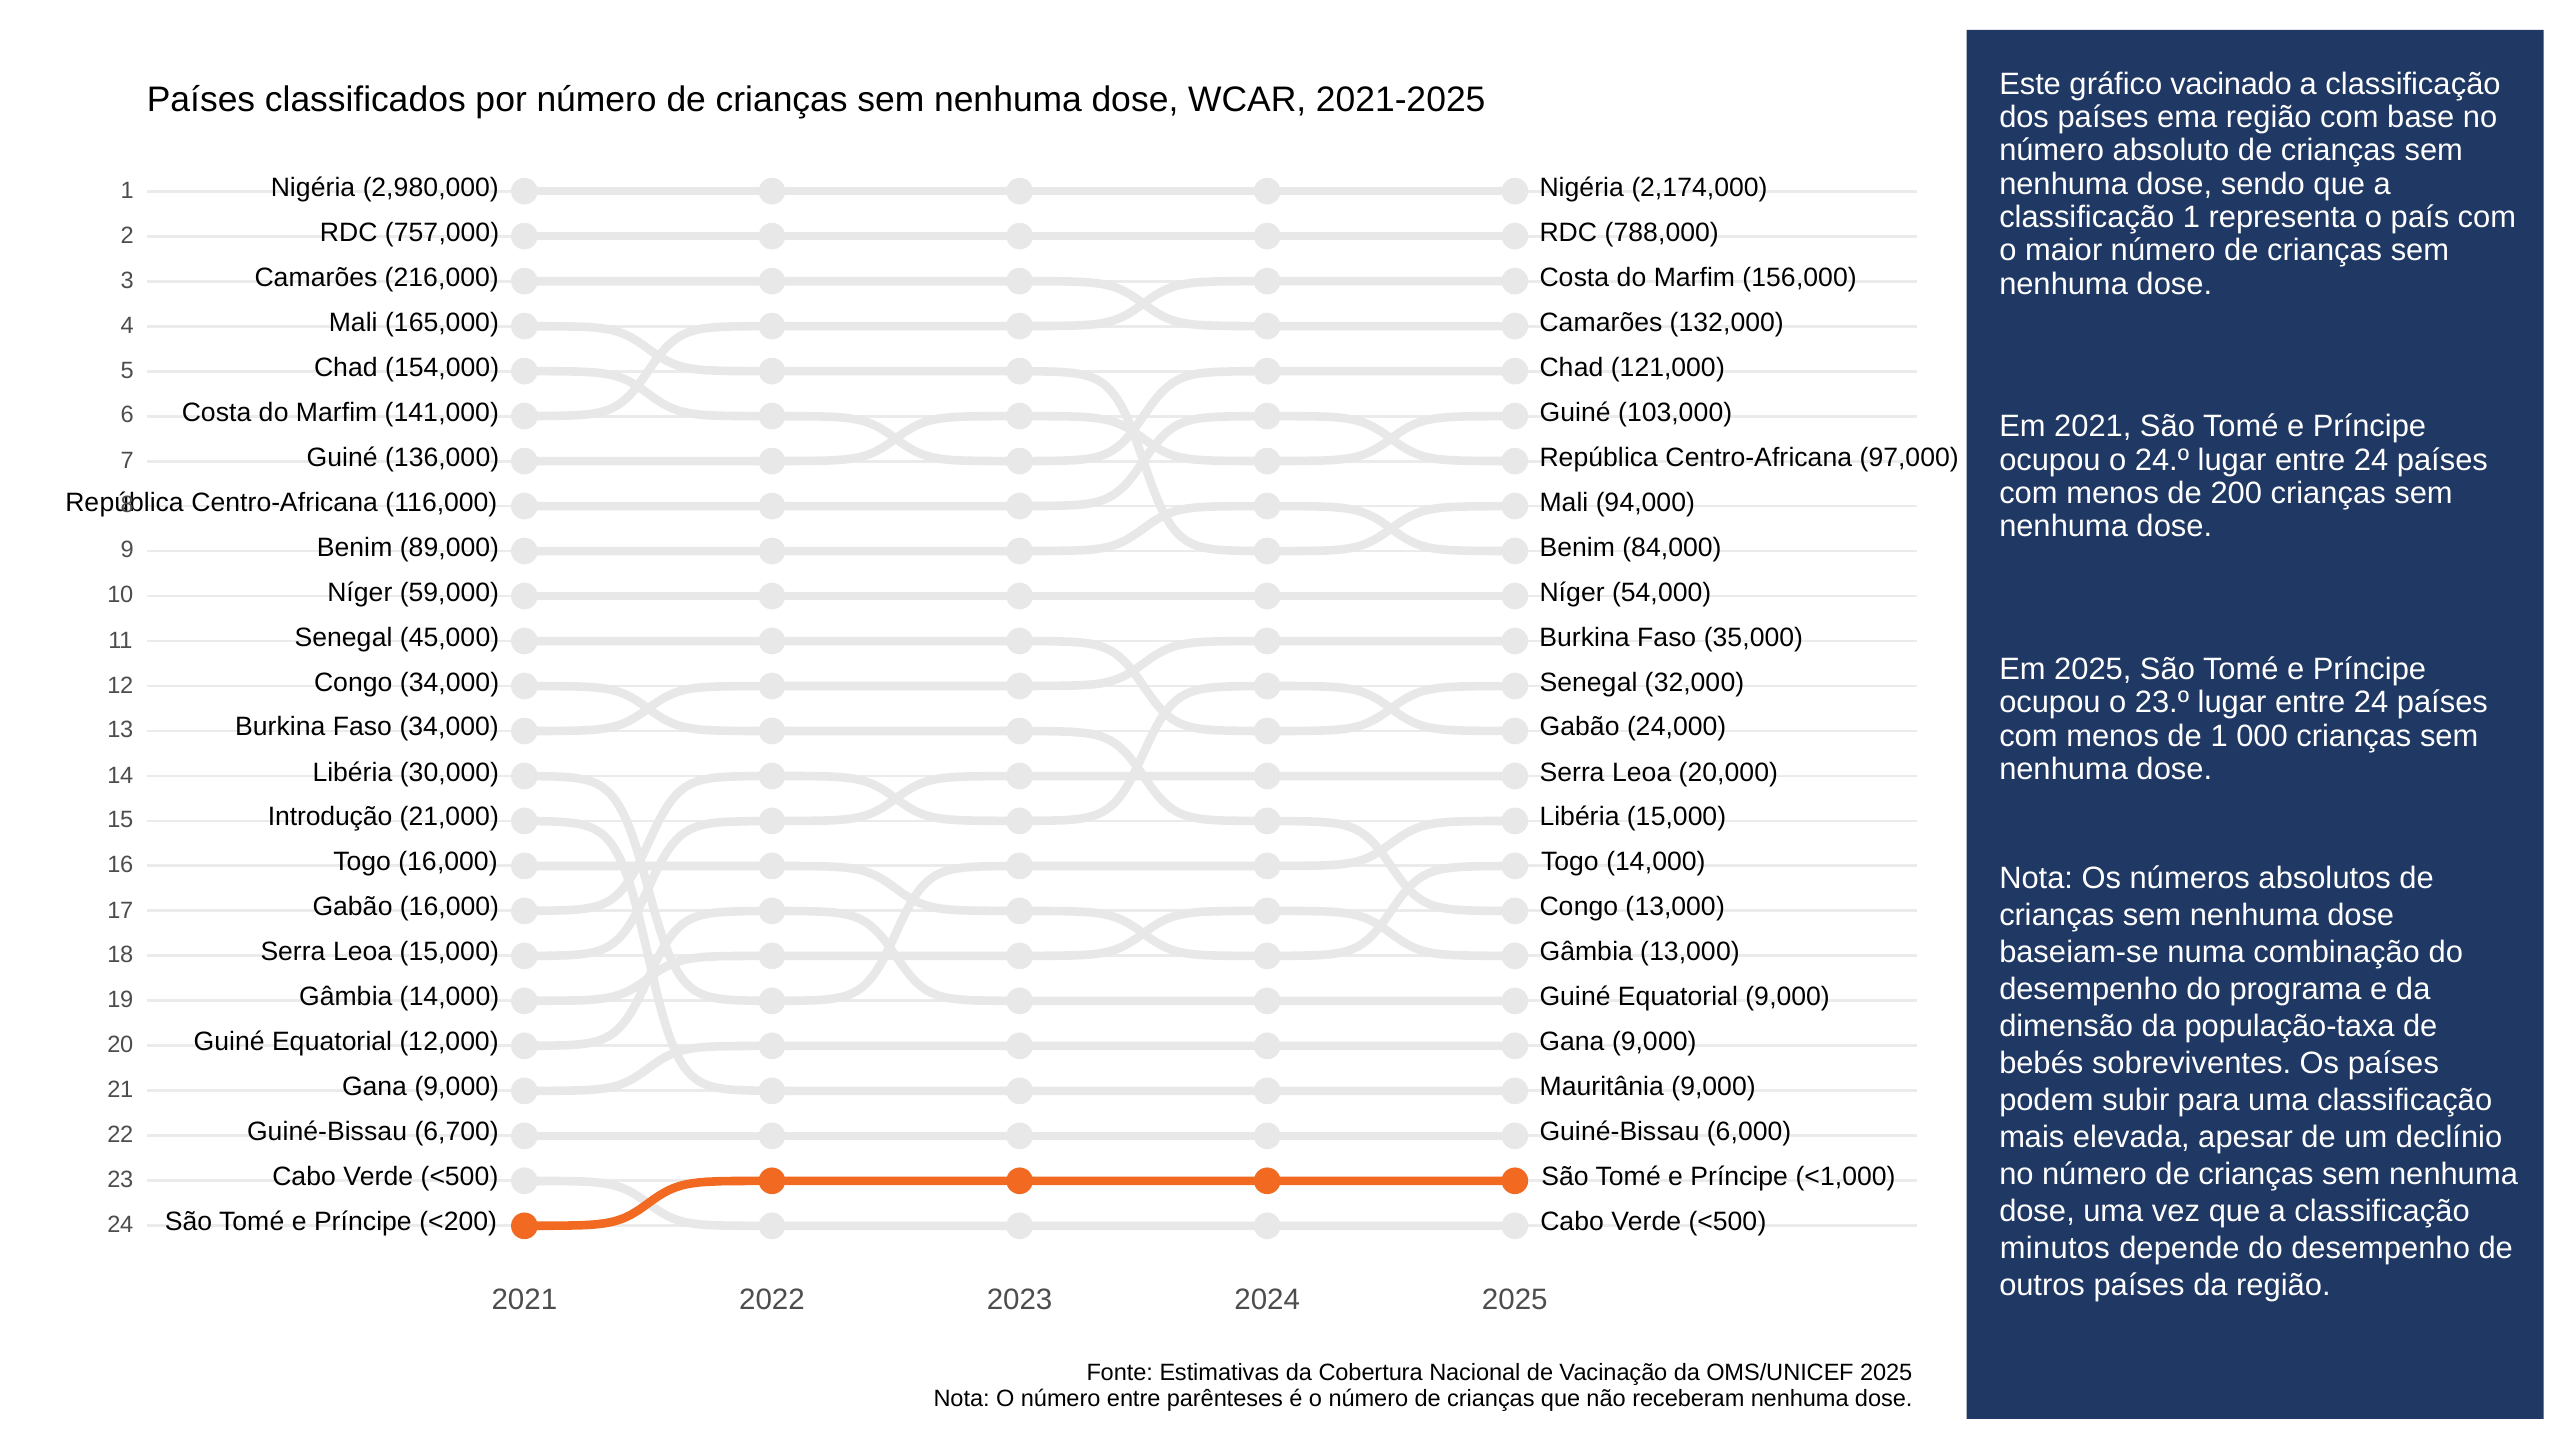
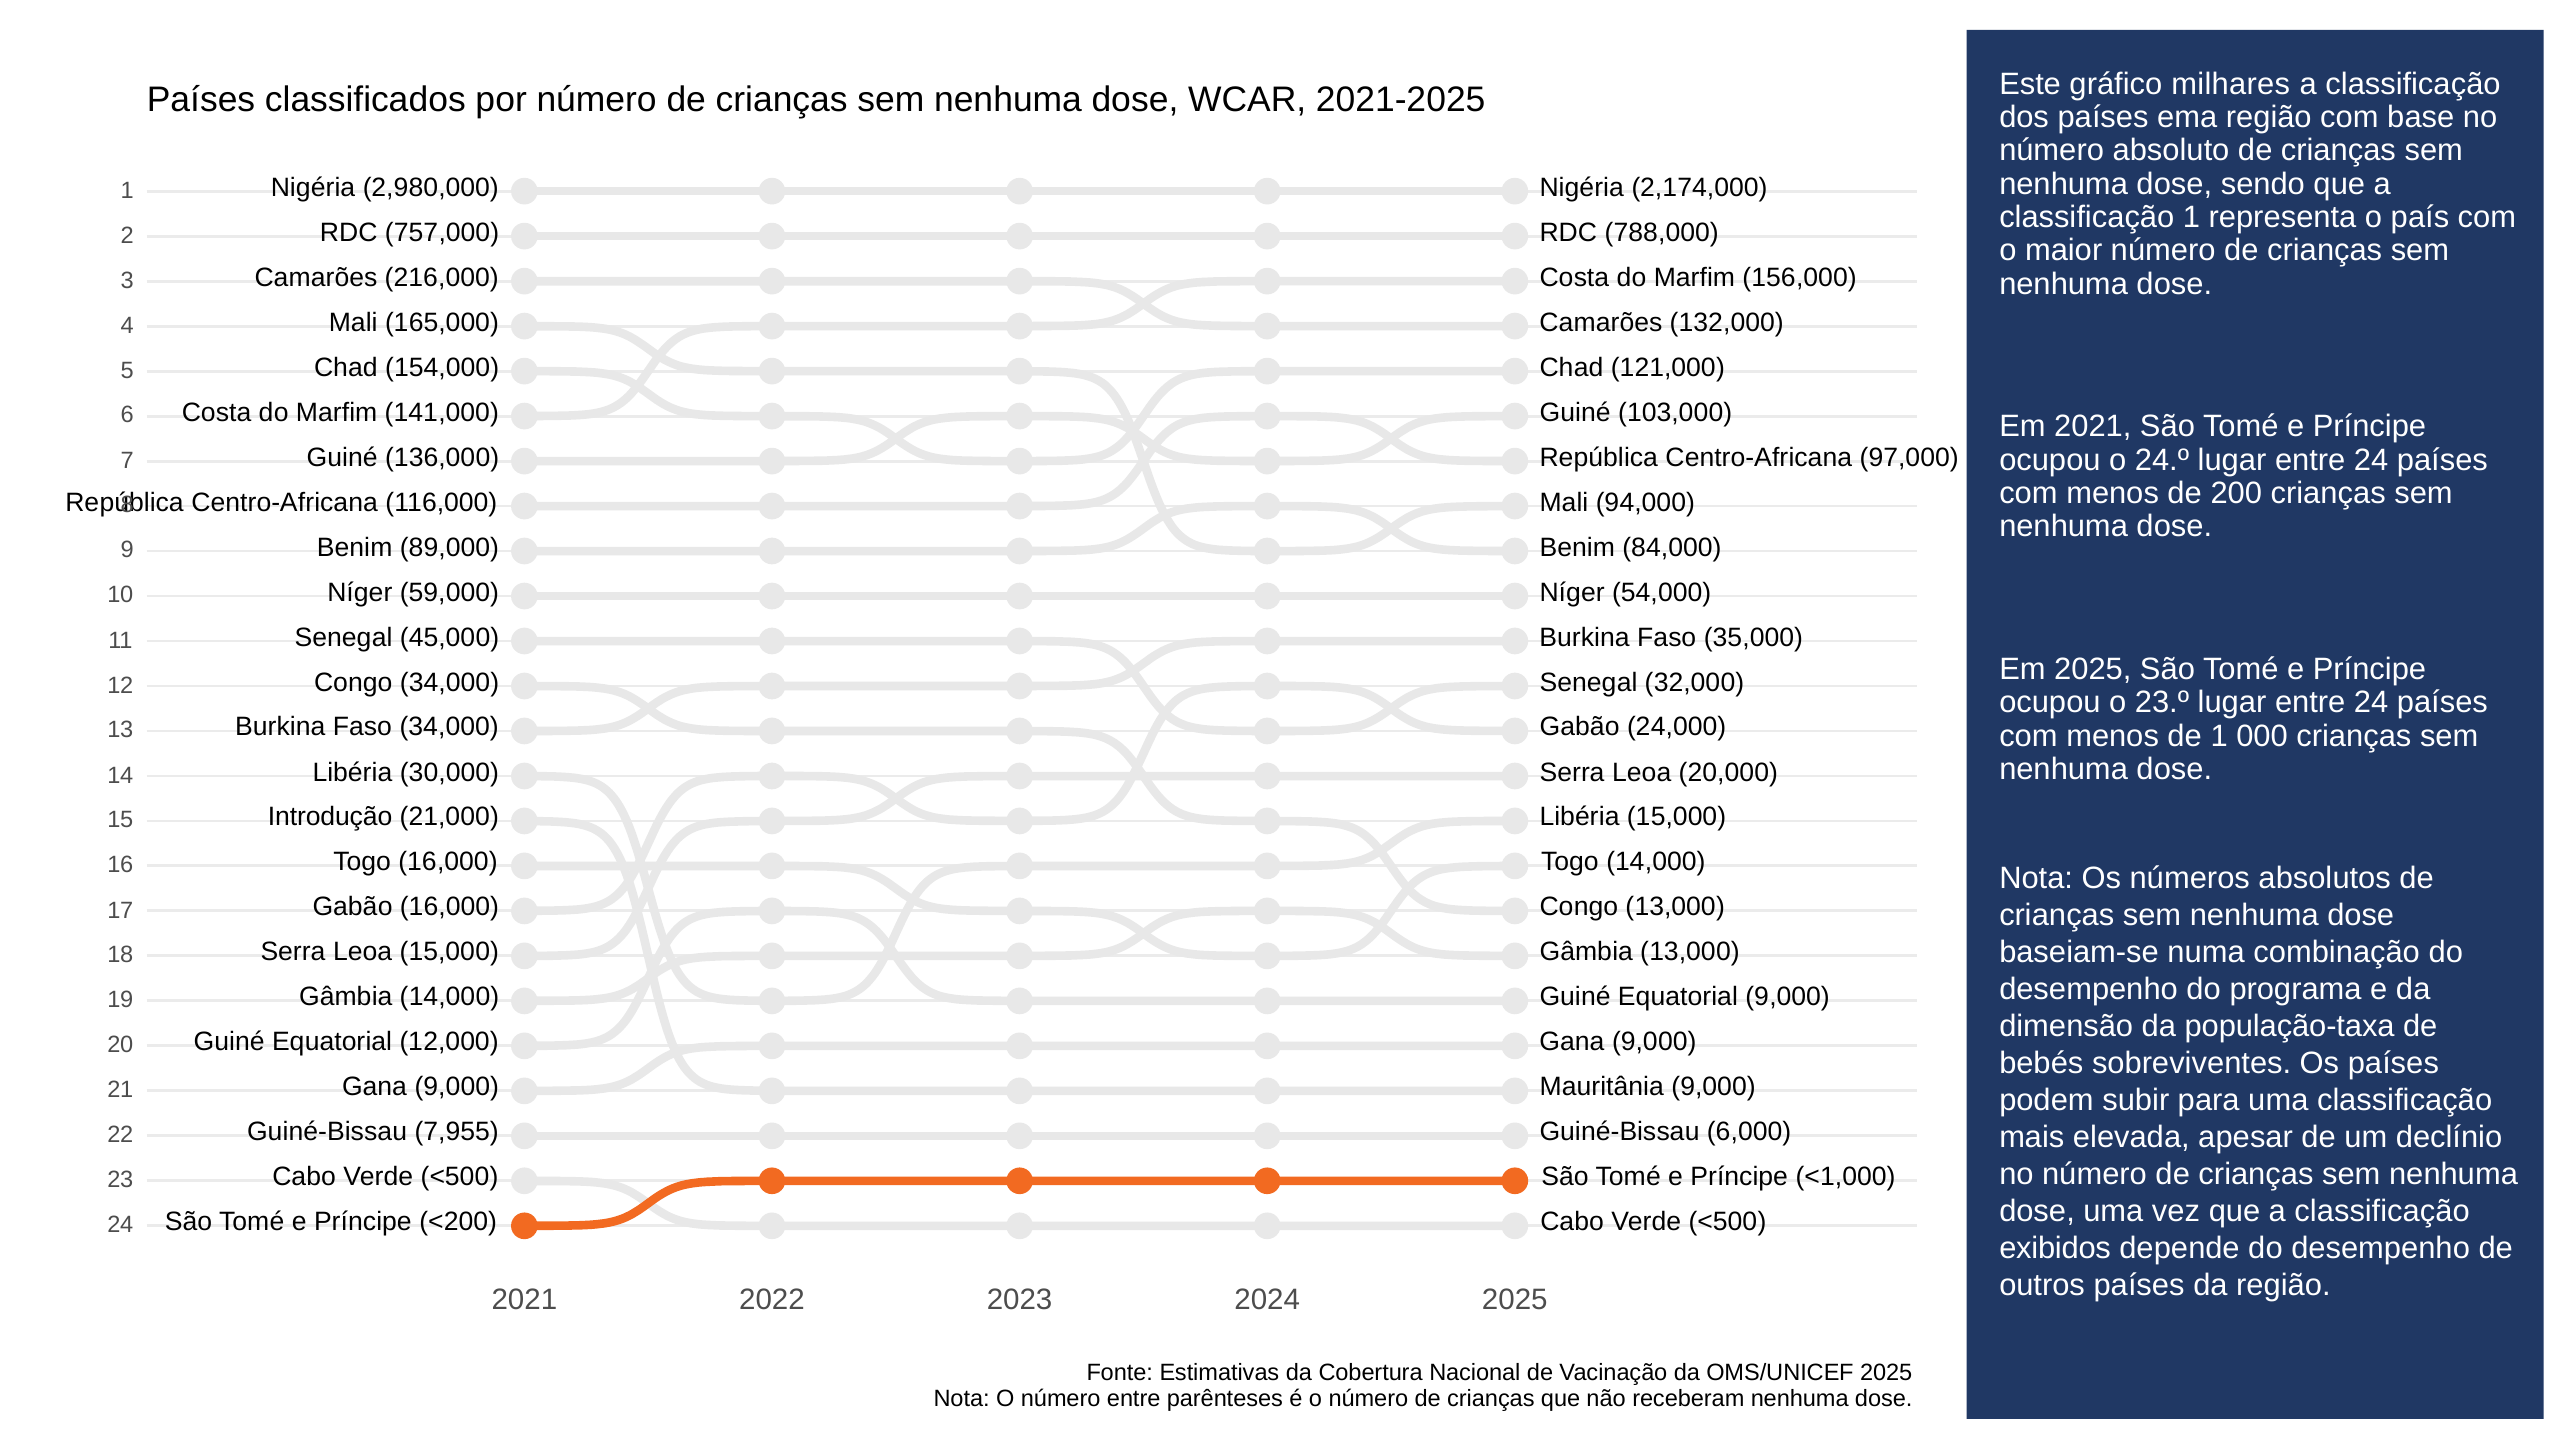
vacinado: vacinado -> milhares (2231, 84)
6,700: 6,700 -> 7,955 (457, 1132)
minutos: minutos -> exibidos (2055, 1248)
